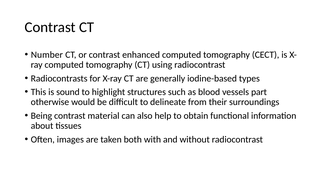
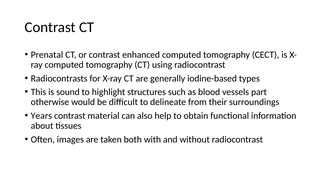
Number: Number -> Prenatal (47, 55)
Being: Being -> Years (41, 116)
